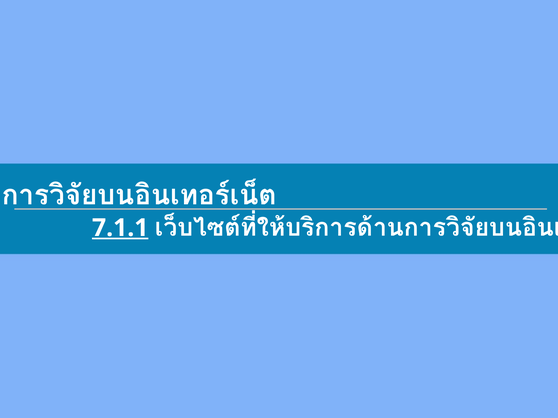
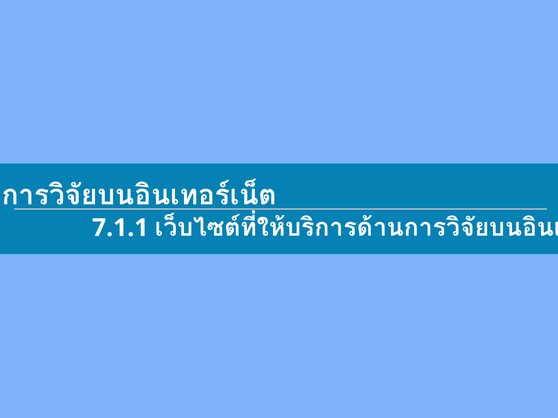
7.1.1 underline: present -> none (120, 228)
